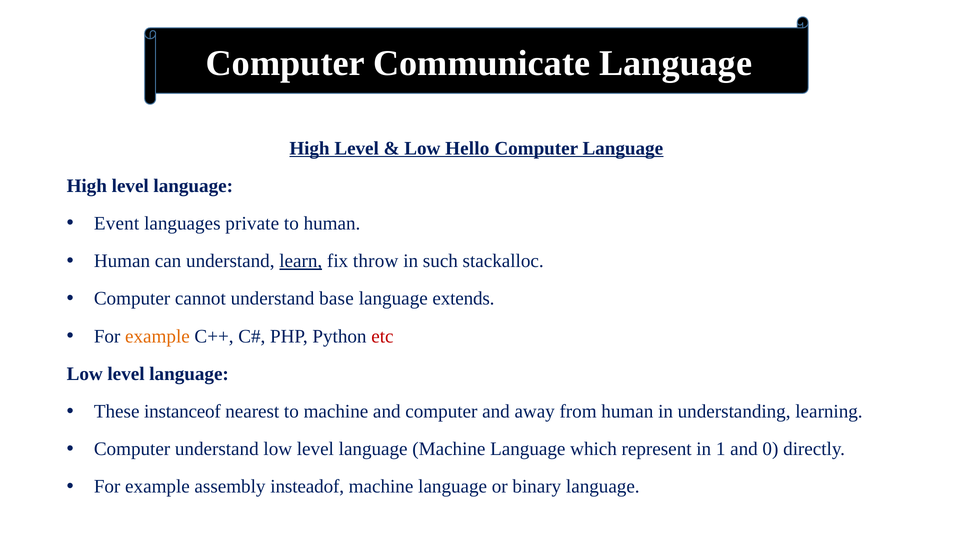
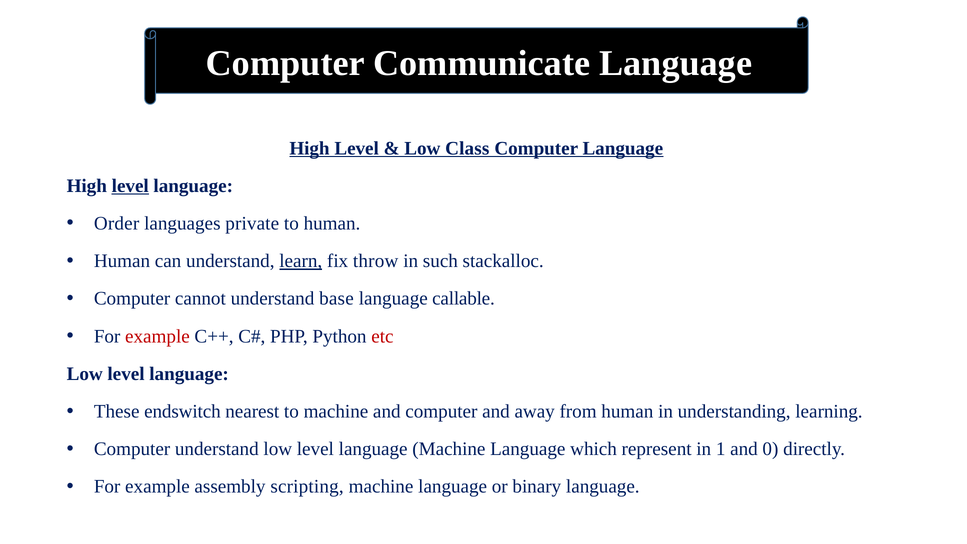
Hello: Hello -> Class (467, 148)
level underline: none -> present (130, 186)
Event: Event -> Order (117, 223)
extends: extends -> callable (464, 299)
example colour: orange -> red (157, 336)
instanceof: instanceof -> endswitch (182, 411)
insteadof: insteadof -> scripting (307, 487)
